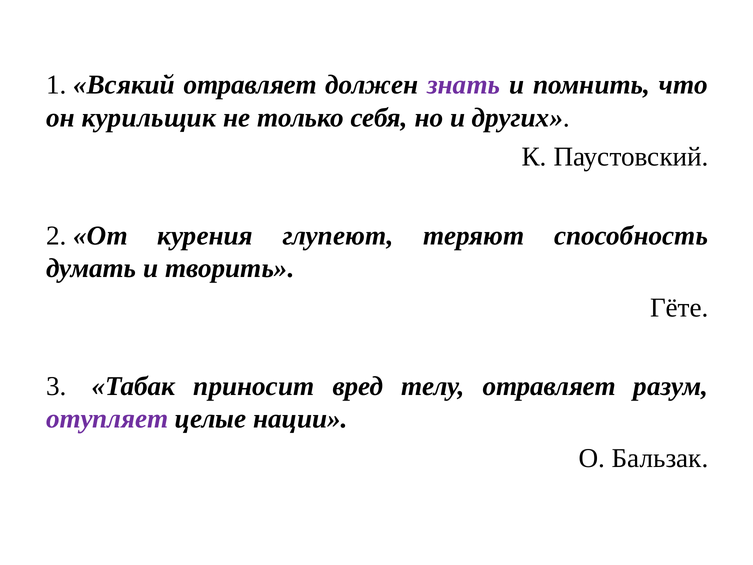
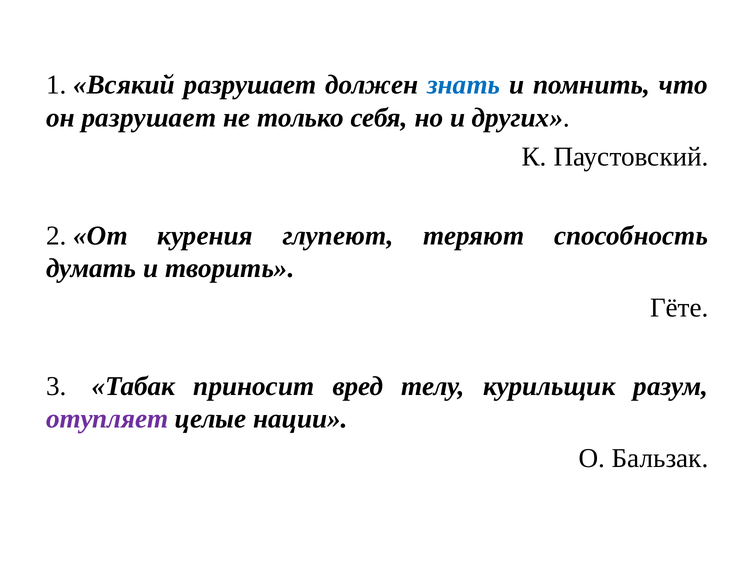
Всякий отравляет: отравляет -> разрушает (250, 85)
знать colour: purple -> blue (464, 85)
он курильщик: курильщик -> разрушает (149, 118)
телу отравляет: отравляет -> курильщик (549, 386)
